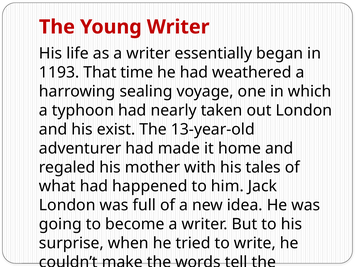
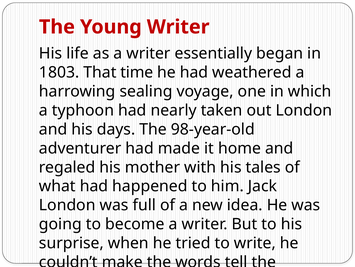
1193: 1193 -> 1803 (59, 72)
exist: exist -> days (116, 129)
13-year-old: 13-year-old -> 98-year-old (213, 129)
